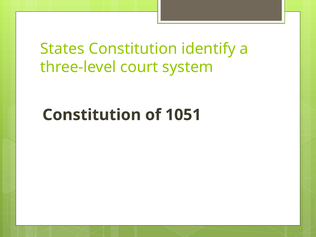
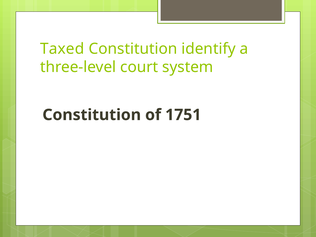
States: States -> Taxed (62, 49)
1051: 1051 -> 1751 (183, 115)
